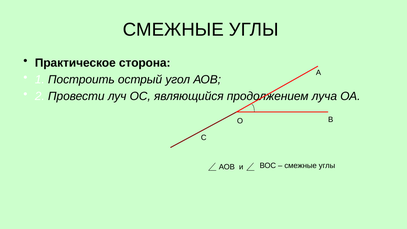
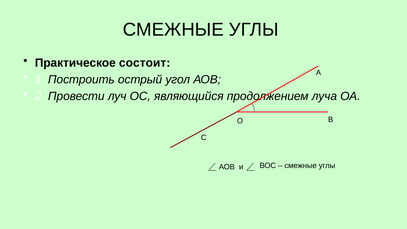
сторона: сторона -> состоит (145, 63)
